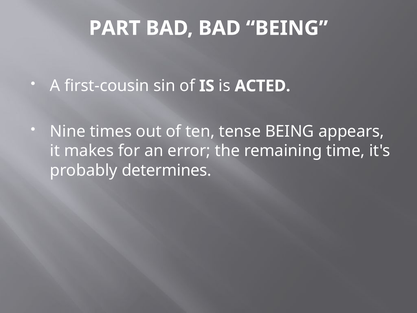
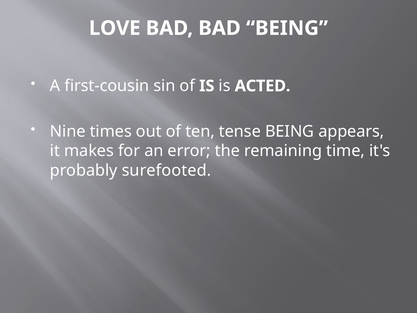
PART: PART -> LOVE (115, 28)
determines: determines -> surefooted (166, 170)
